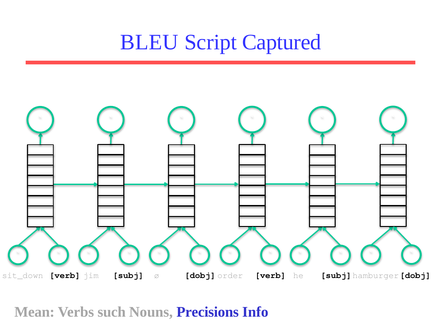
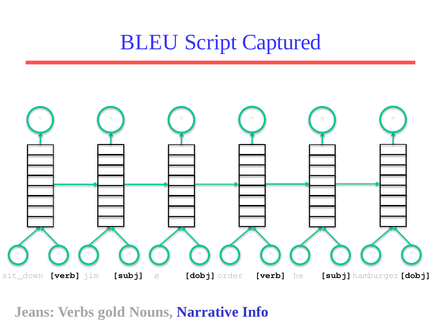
Mean: Mean -> Jeans (34, 312)
such: such -> gold (111, 312)
Precisions: Precisions -> Narrative (207, 312)
